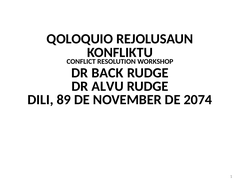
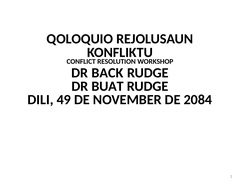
ALVU: ALVU -> BUAT (108, 86)
89: 89 -> 49 (64, 100)
2074: 2074 -> 2084 (198, 100)
